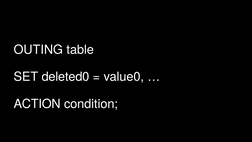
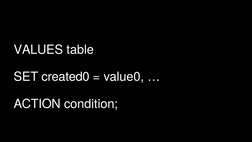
OUTING: OUTING -> VALUES (38, 50)
deleted0: deleted0 -> created0 (66, 77)
